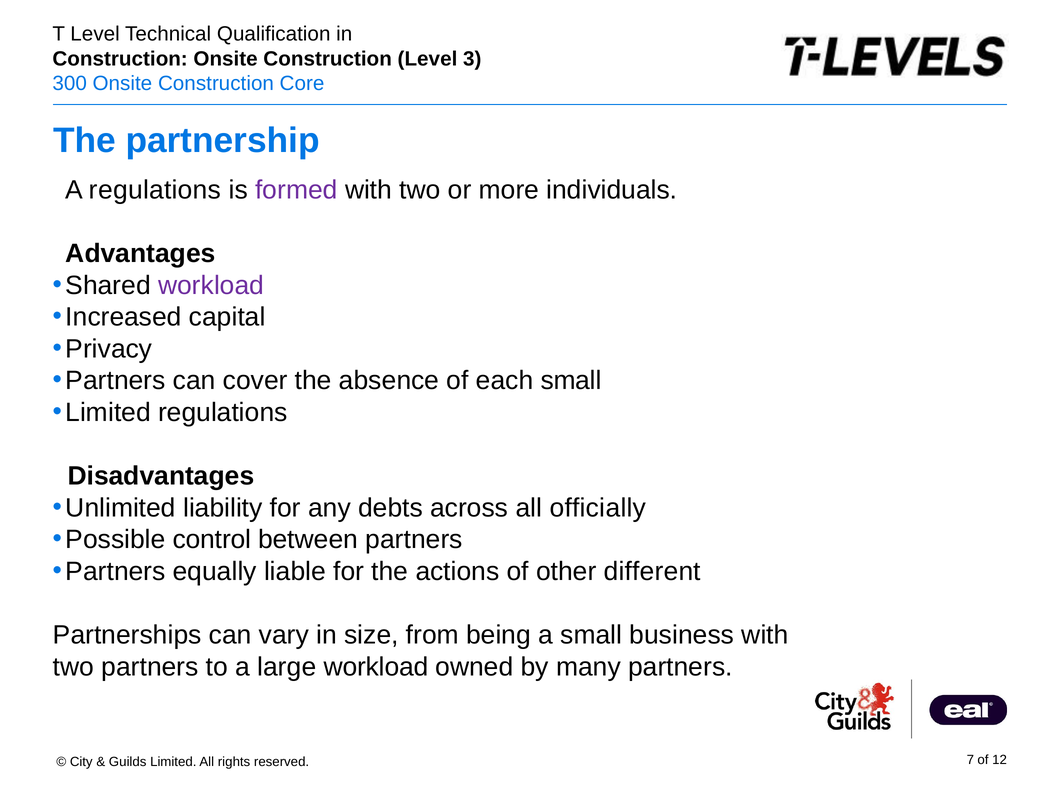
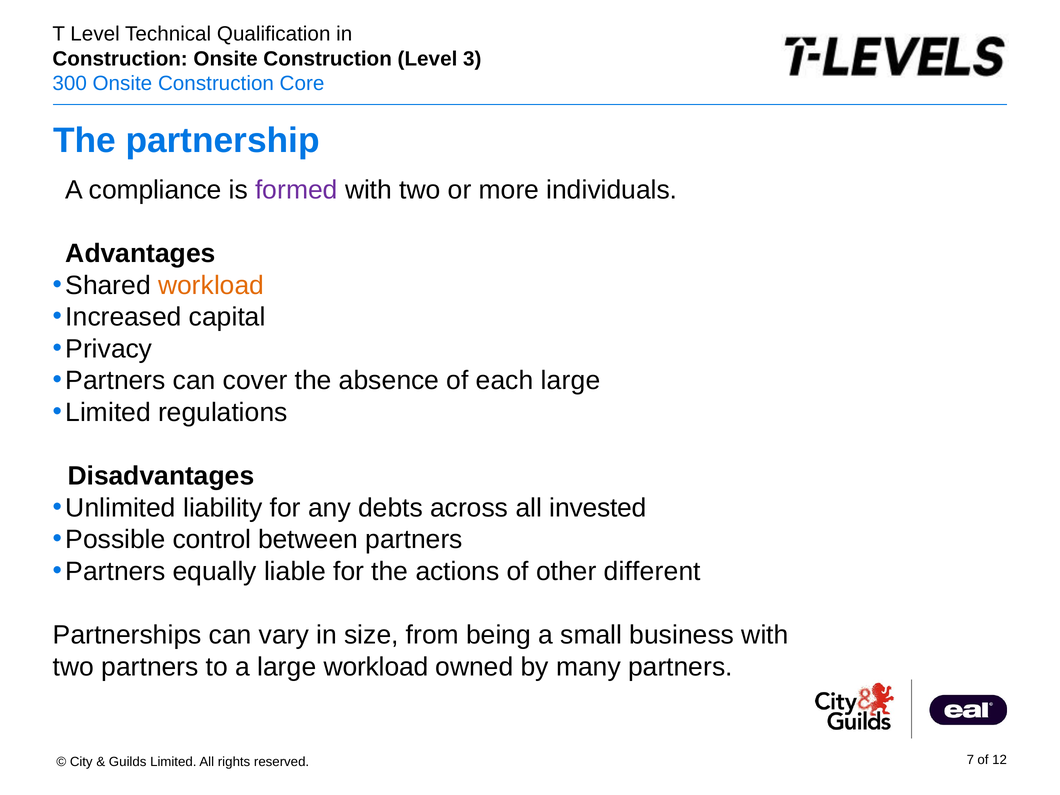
A regulations: regulations -> compliance (155, 190)
workload colour: purple -> orange (211, 285)
each small: small -> large (571, 381)
officially: officially -> invested (598, 508)
